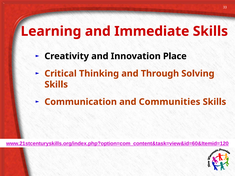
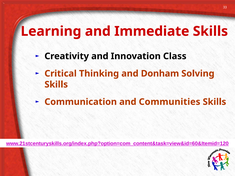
Place: Place -> Class (175, 56)
Through: Through -> Donham (160, 74)
